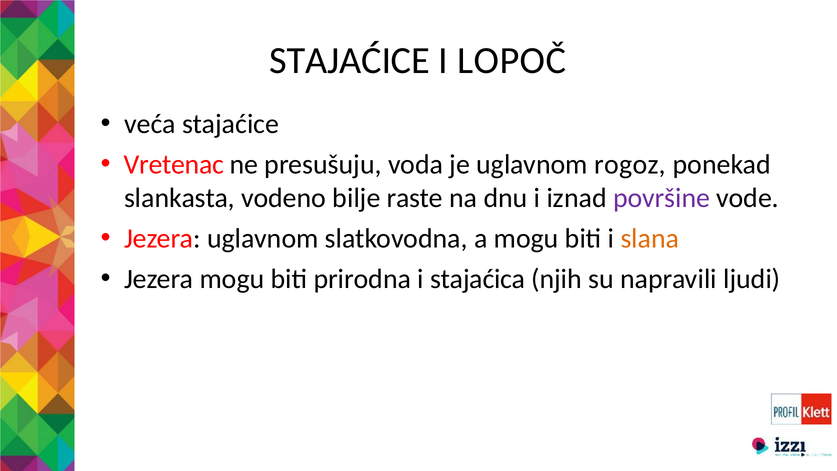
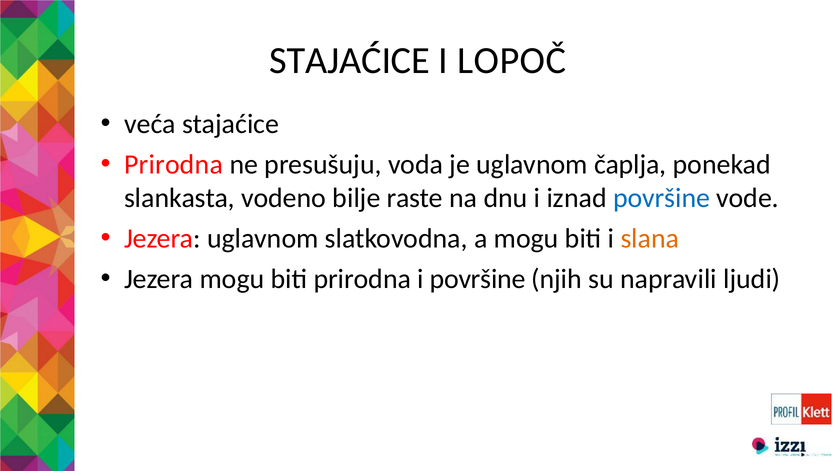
Vretenac: Vretenac -> Prirodna (174, 165)
rogoz: rogoz -> čaplja (630, 165)
površine colour: purple -> blue (662, 198)
i stajaćica: stajaćica -> površine (478, 279)
